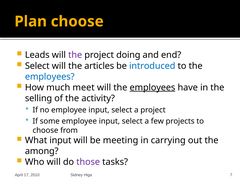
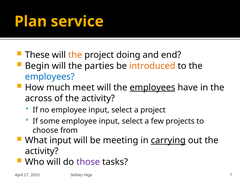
Plan choose: choose -> service (77, 21)
Leads: Leads -> These (37, 55)
the colour: purple -> orange (75, 55)
Select: Select -> Begin (37, 66)
articles: articles -> parties (99, 66)
introduced colour: blue -> orange (152, 66)
selling: selling -> across (38, 98)
carrying underline: none -> present (168, 140)
among: among -> activity (42, 151)
